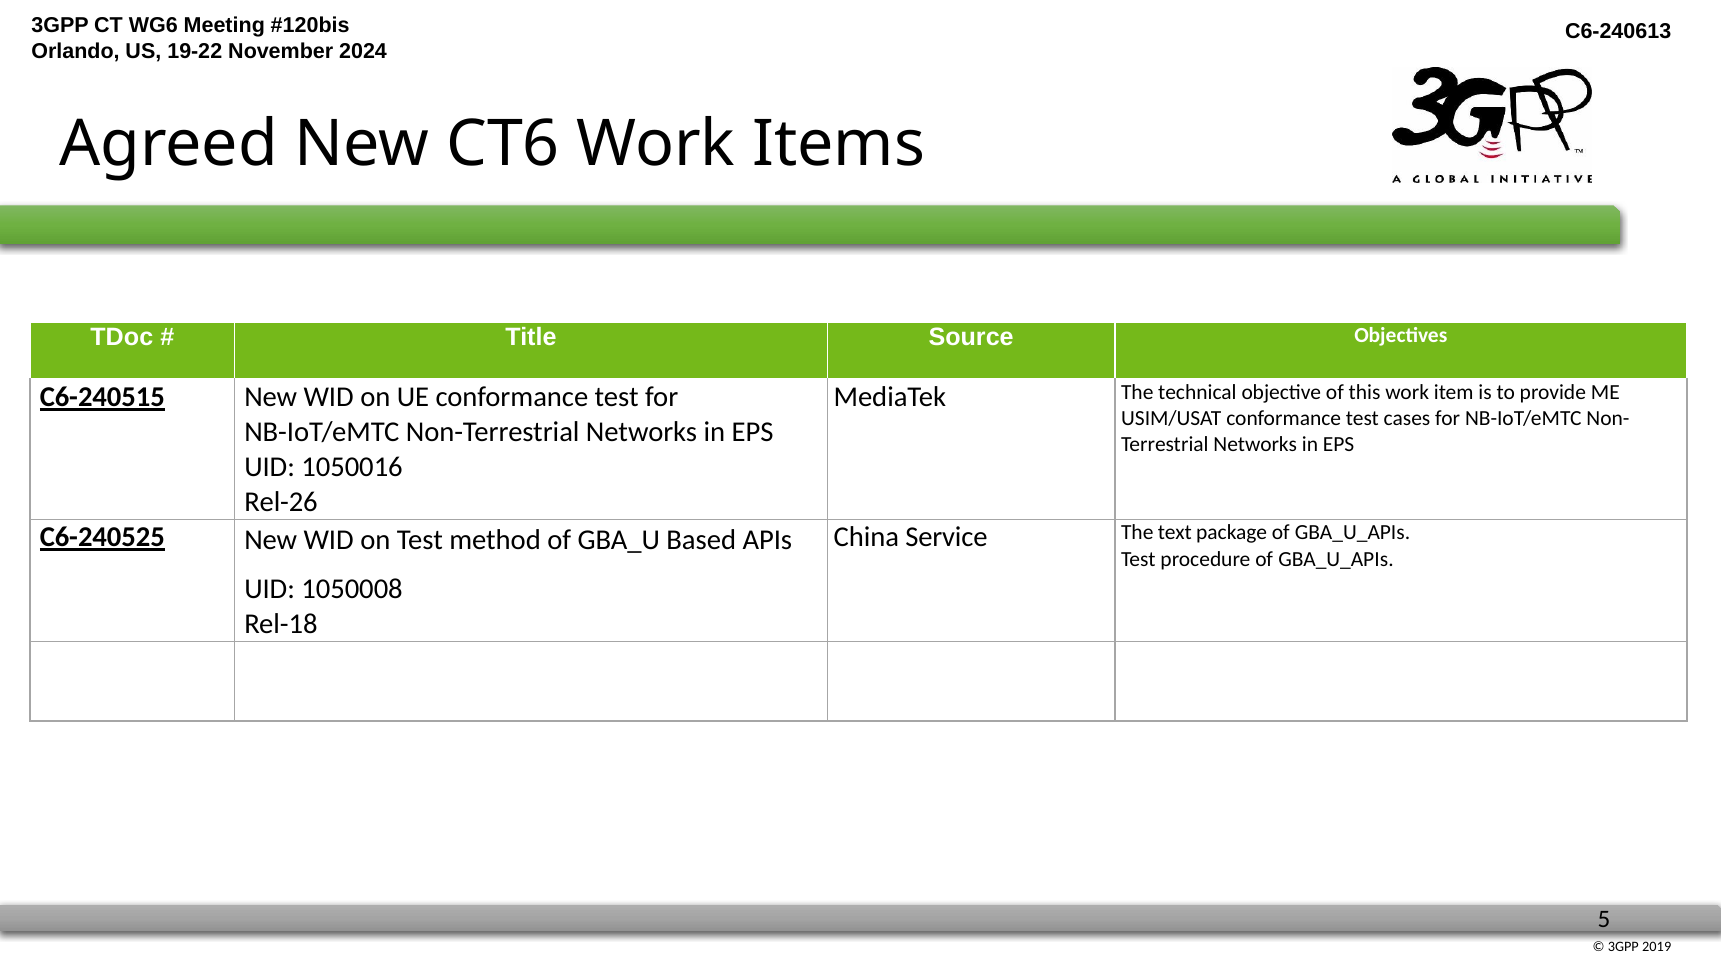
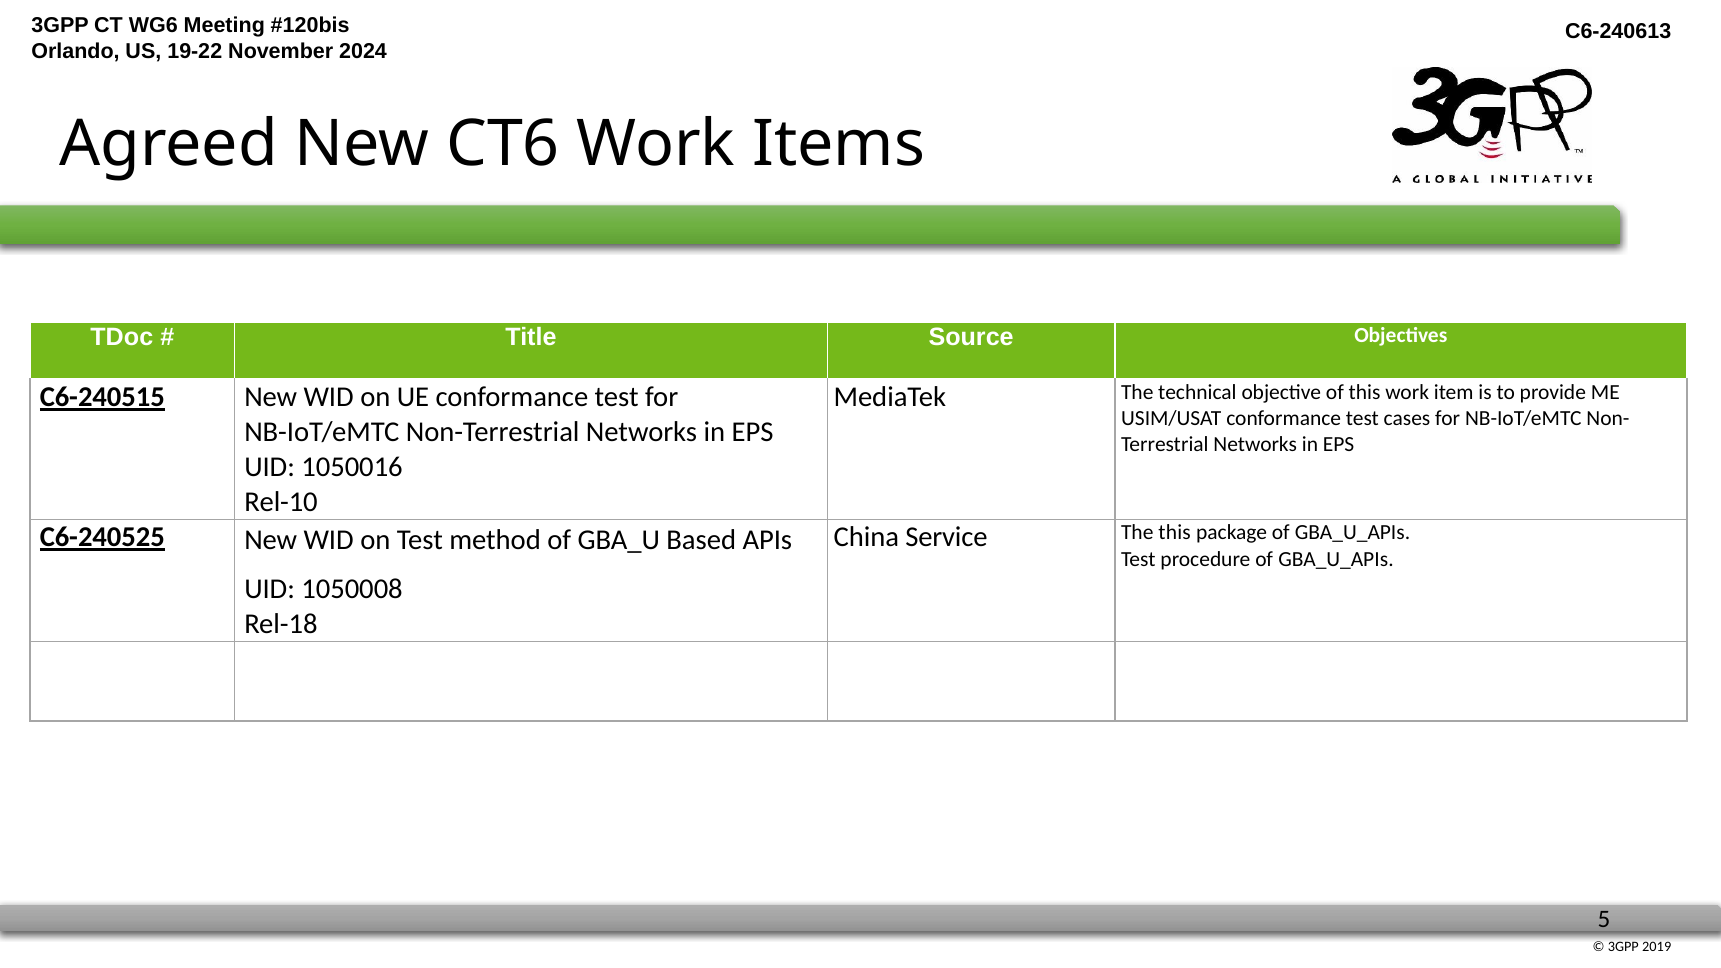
Rel-26: Rel-26 -> Rel-10 (281, 502)
The text: text -> this (1175, 533)
